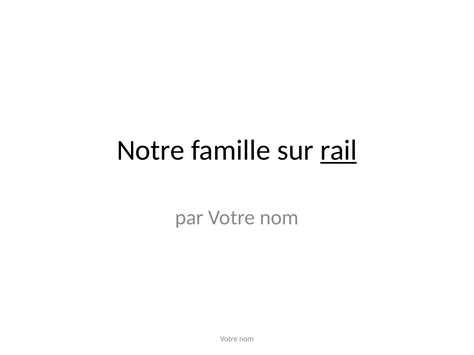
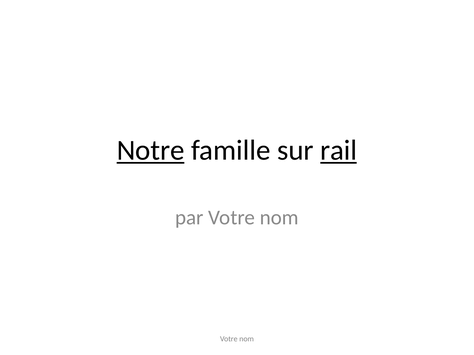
Notre underline: none -> present (151, 151)
